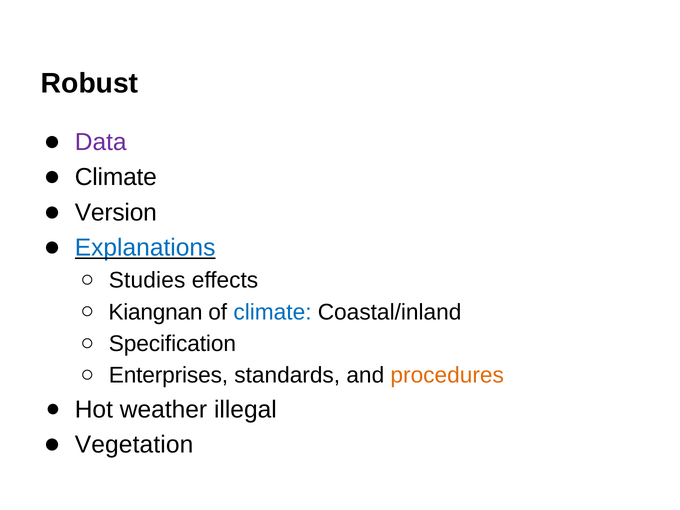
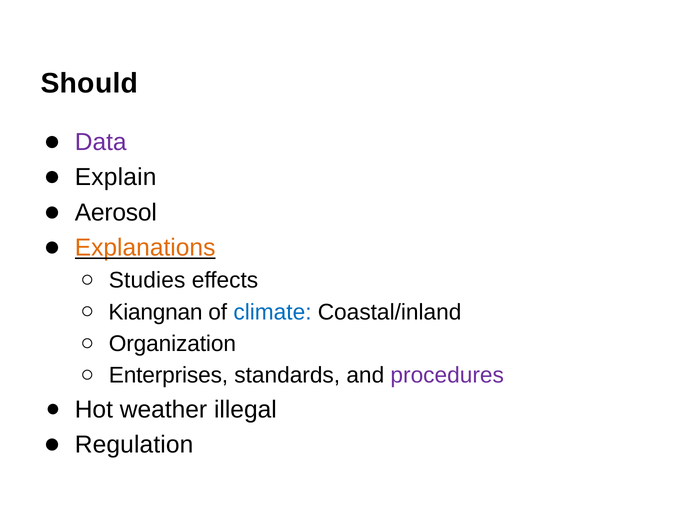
Robust: Robust -> Should (89, 84)
Climate: Climate -> Explain (116, 177)
Version: Version -> Aerosol (116, 212)
Explanations colour: blue -> orange (145, 248)
Specification: Specification -> Organization (172, 344)
procedures colour: orange -> purple (447, 376)
Vegetation: Vegetation -> Regulation (134, 445)
